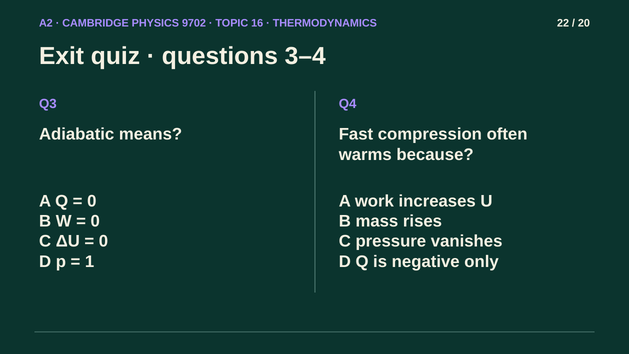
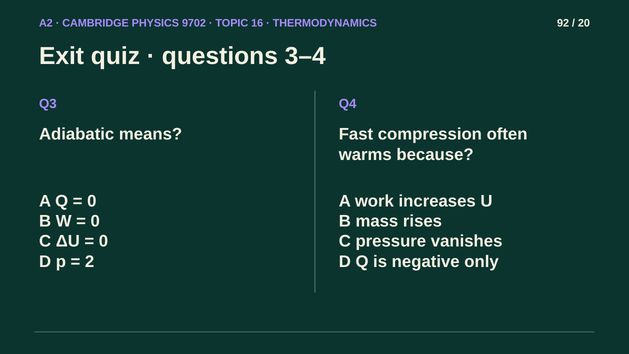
22: 22 -> 92 (563, 23)
1: 1 -> 2 (90, 261)
